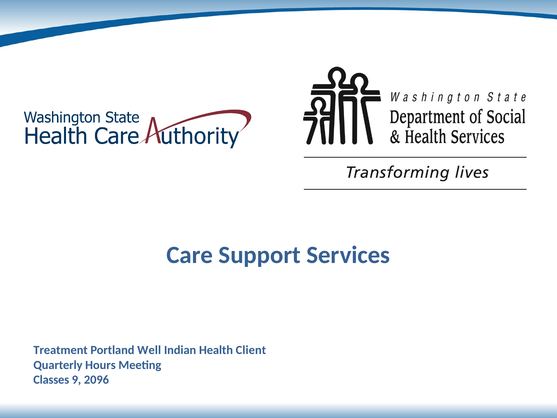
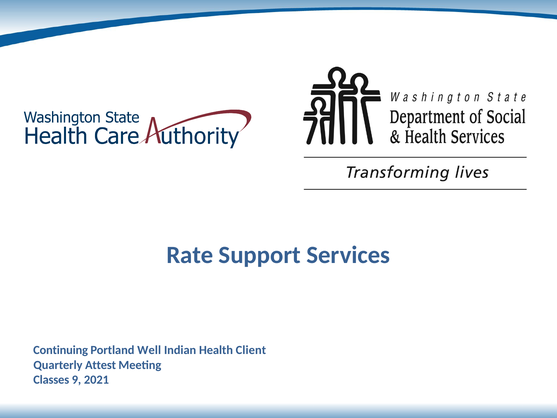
Care: Care -> Rate (190, 255)
Treatment: Treatment -> Continuing (61, 350)
Hours: Hours -> Attest (101, 365)
2096: 2096 -> 2021 (96, 380)
